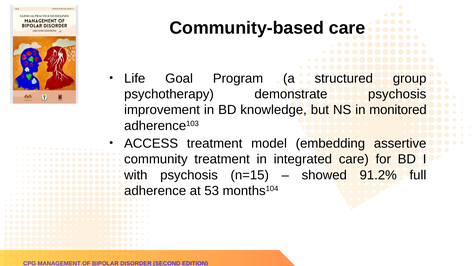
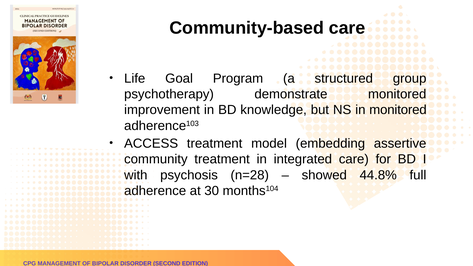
demonstrate psychosis: psychosis -> monitored (397, 94)
n=15: n=15 -> n=28 (250, 175)
91.2%: 91.2% -> 44.8% (378, 175)
53: 53 -> 30 (212, 191)
